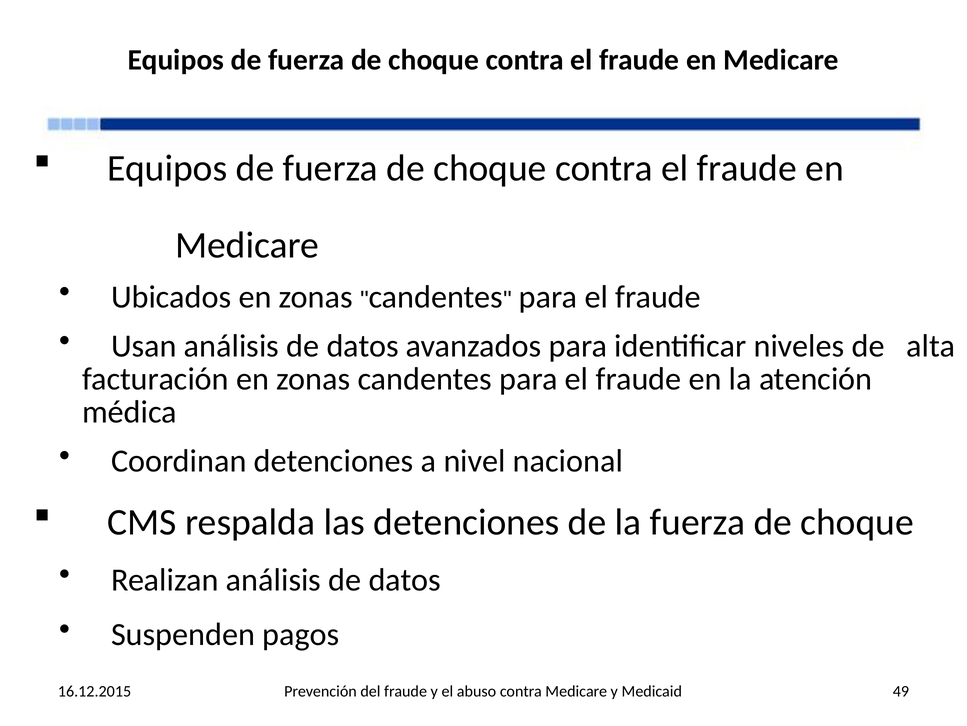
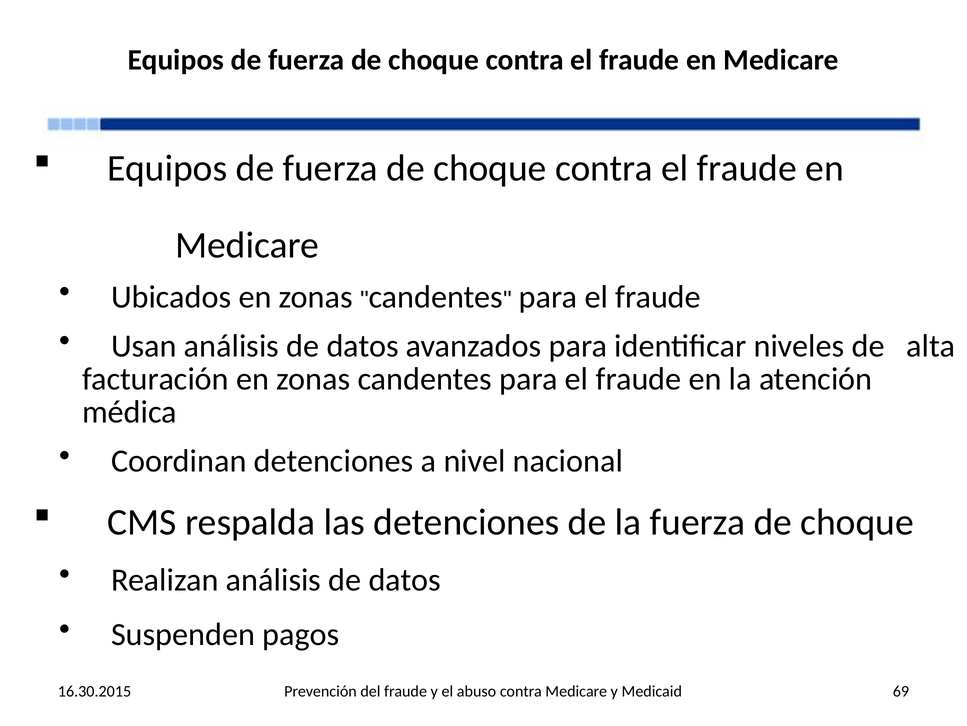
16.12.2015: 16.12.2015 -> 16.30.2015 (95, 691)
49: 49 -> 69 (901, 691)
